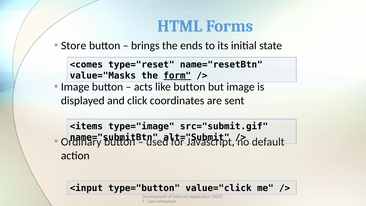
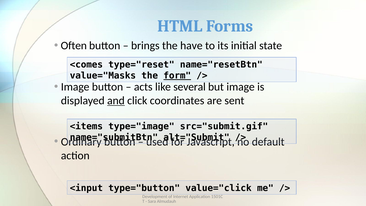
Store: Store -> Often (74, 46)
ends: ends -> have (191, 46)
like button: button -> several (190, 87)
and underline: none -> present (116, 101)
